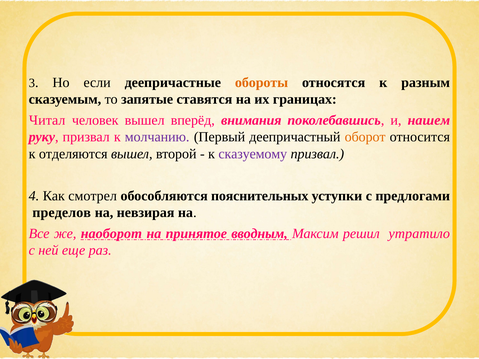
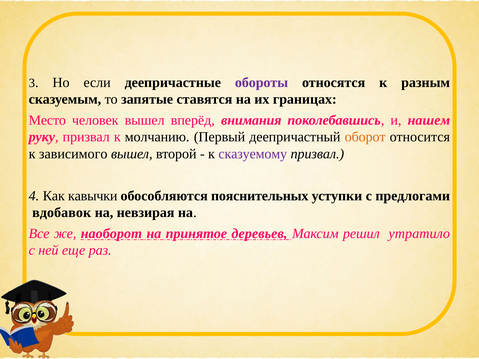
обороты colour: orange -> purple (262, 83)
Читал: Читал -> Место (47, 120)
молчанию colour: purple -> black (157, 137)
отделяются: отделяются -> зависимого (73, 154)
смотрел: смотрел -> кавычки (93, 196)
пределов: пределов -> вдобавок (62, 213)
вводным: вводным -> деревьев (259, 234)
